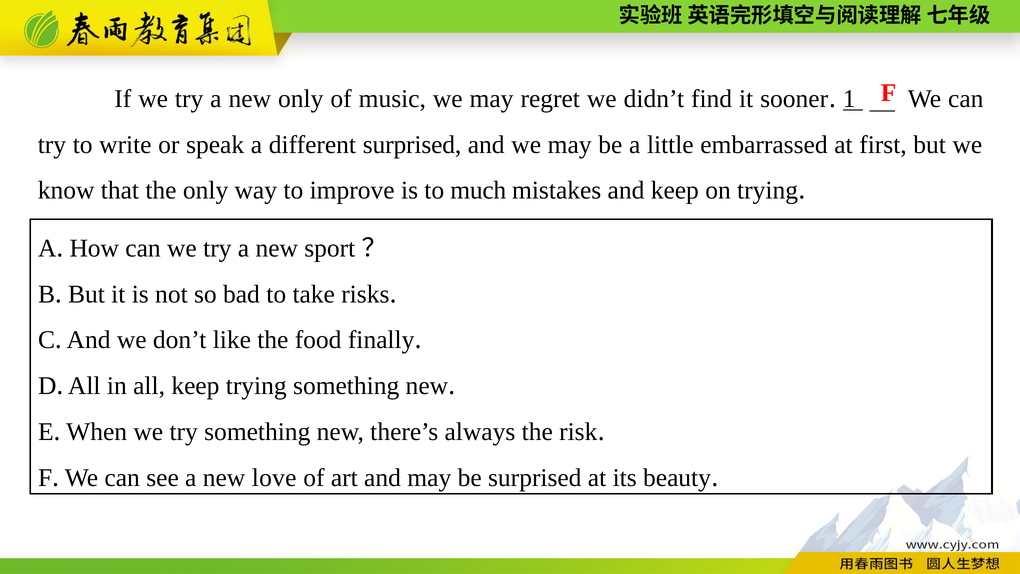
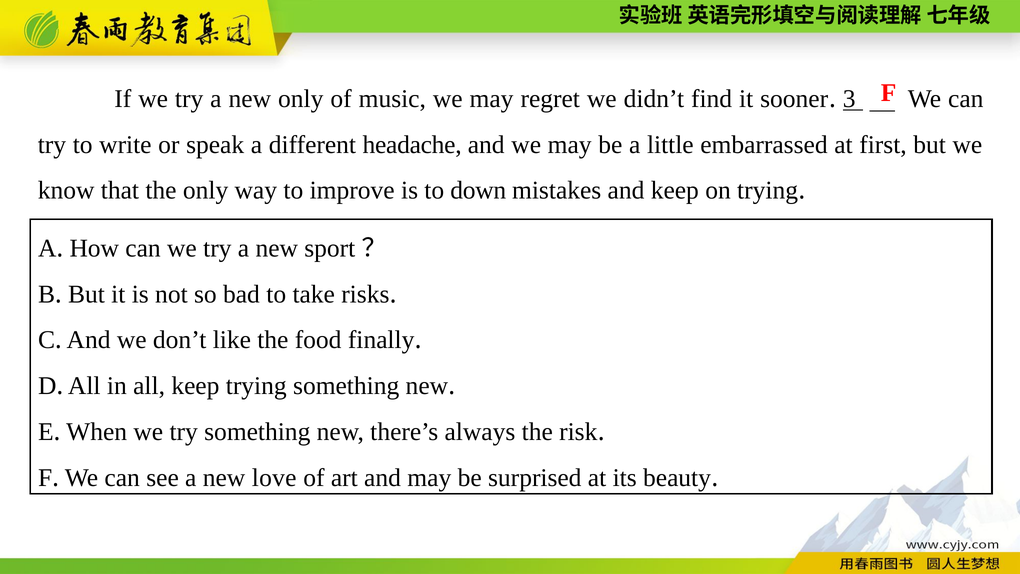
1: 1 -> 3 (849, 99)
different surprised: surprised -> headache (412, 145)
much: much -> down (478, 190)
